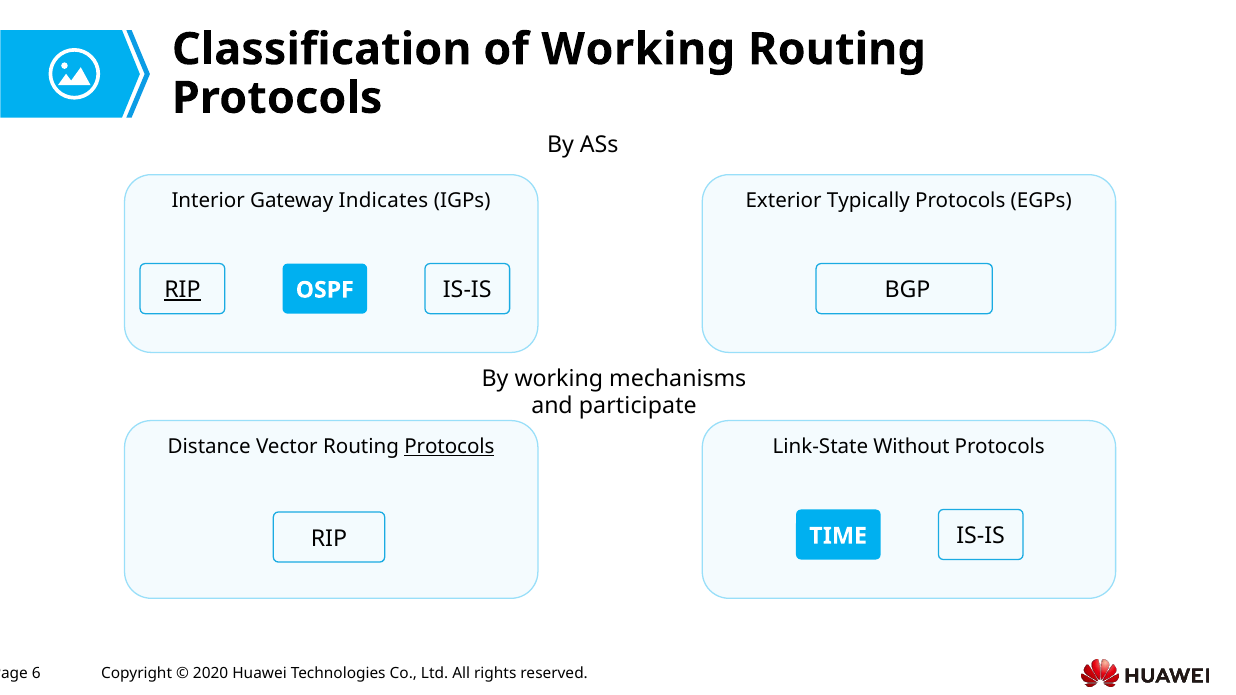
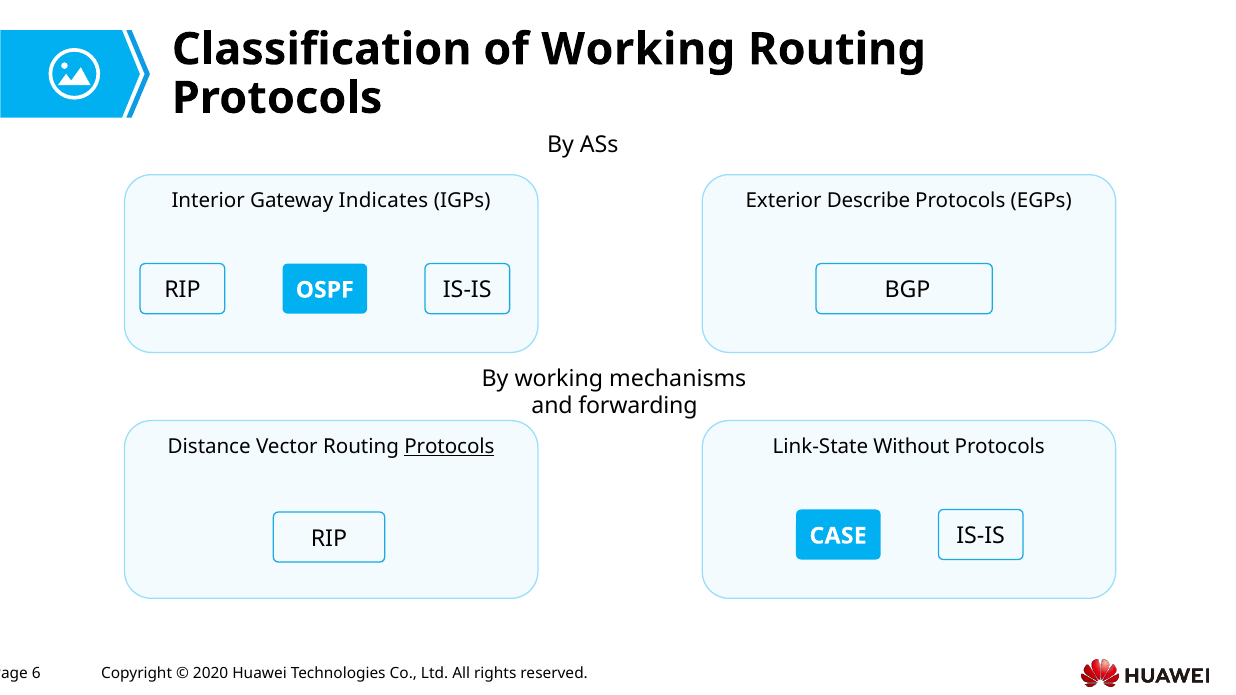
Typically: Typically -> Describe (869, 201)
RIP underline: present -> none (182, 290)
participate: participate -> forwarding (638, 406)
TIME: TIME -> CASE (838, 536)
